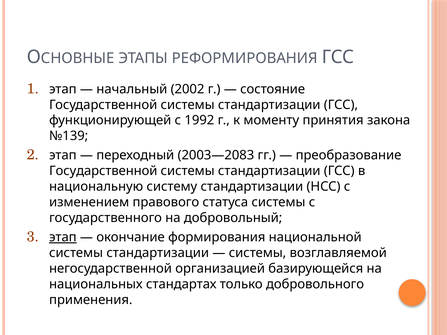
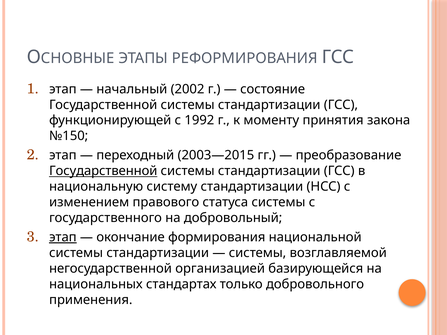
№139: №139 -> №150 (69, 136)
2003—2083: 2003—2083 -> 2003—2015 (216, 155)
Государственной underline: none -> present (103, 171)
